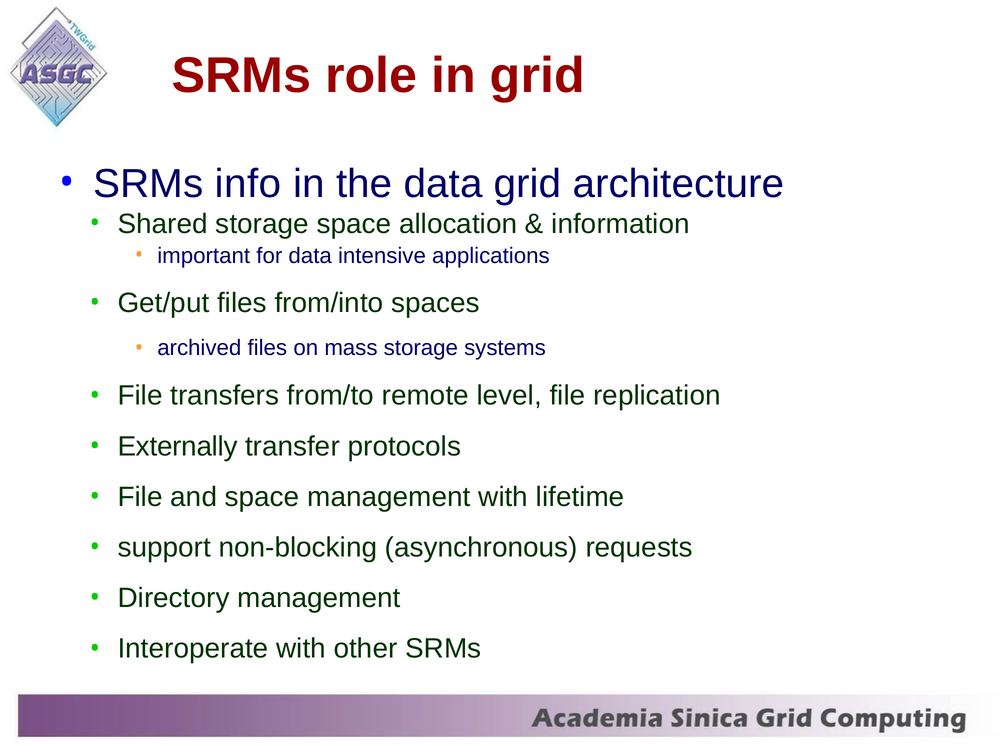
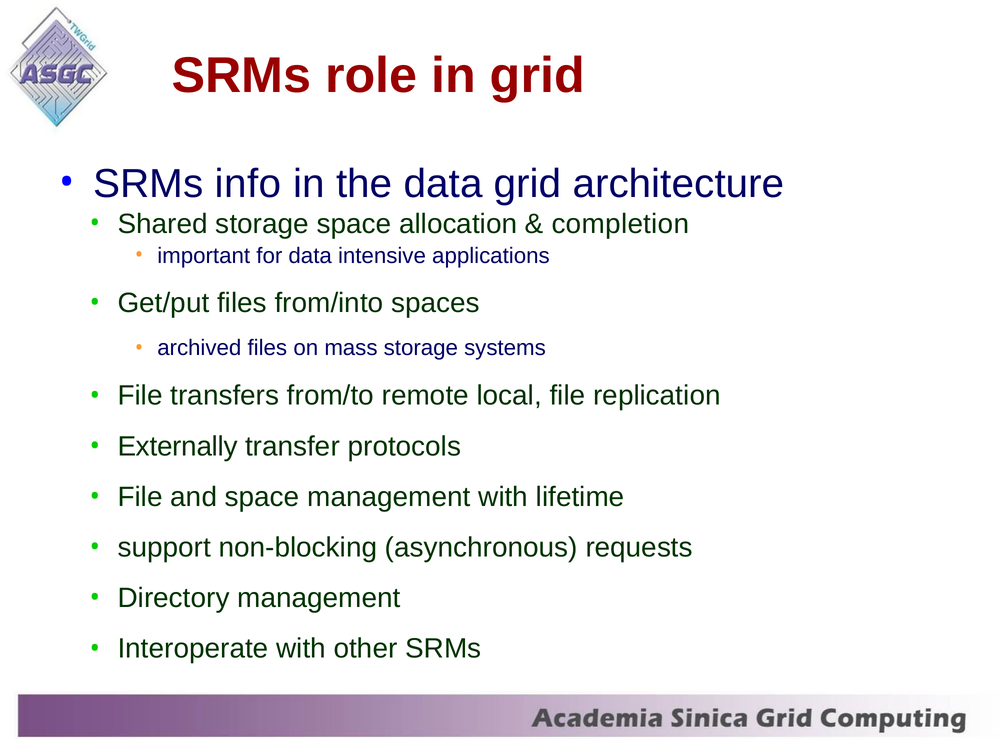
information: information -> completion (620, 224)
level: level -> local (509, 396)
